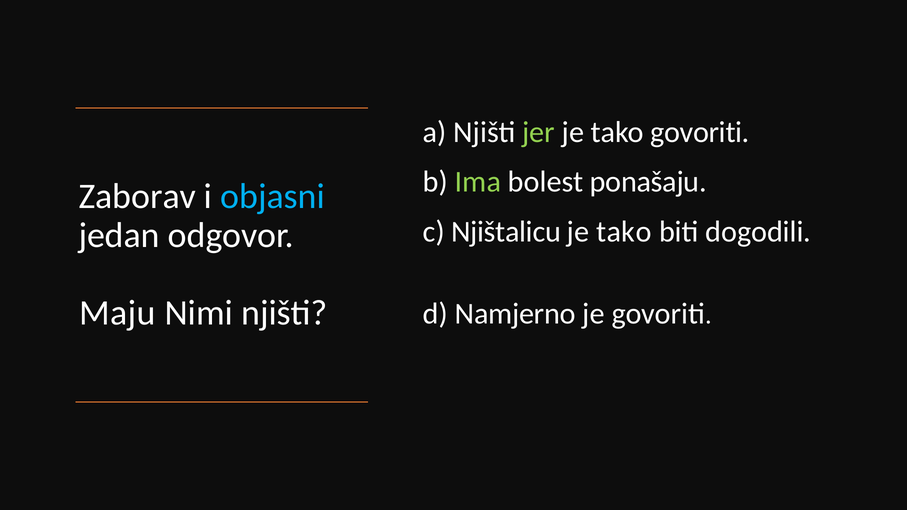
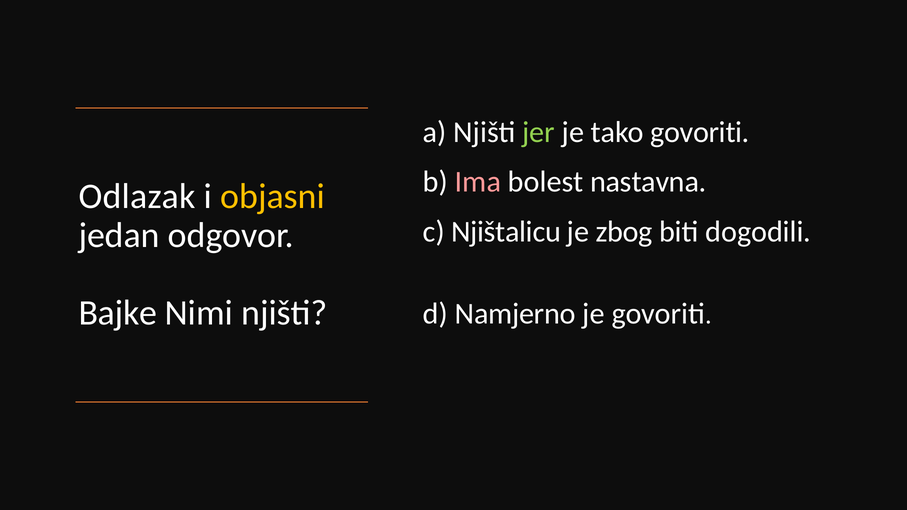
Ima colour: light green -> pink (478, 182)
ponašaju: ponašaju -> nastavna (648, 182)
Zaborav: Zaborav -> Odlazak (137, 197)
objasni colour: light blue -> yellow (273, 197)
tako: tako -> zbog (624, 232)
Maju: Maju -> Bajke (118, 313)
